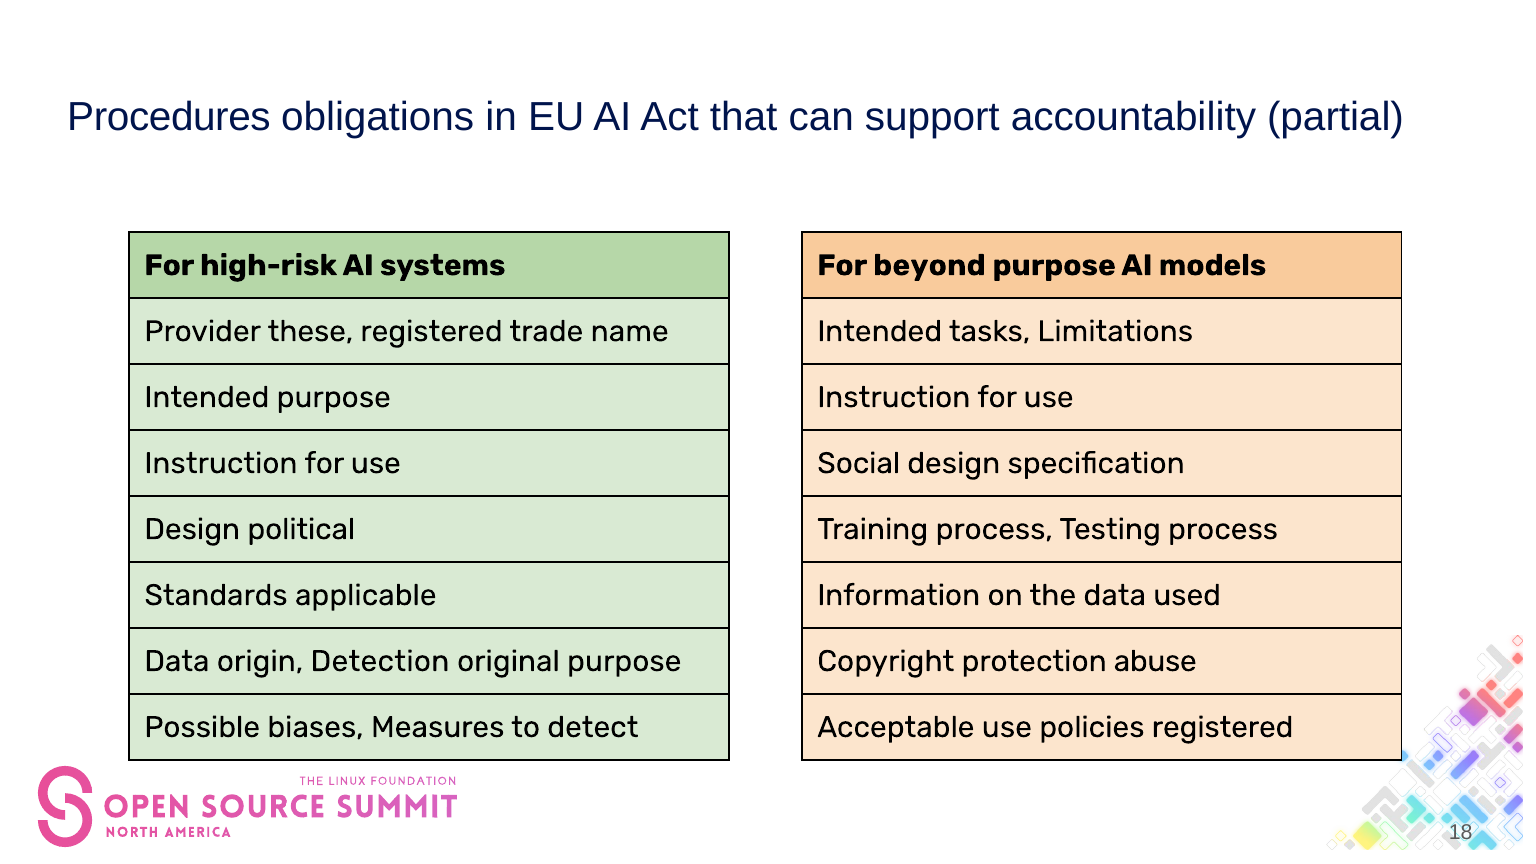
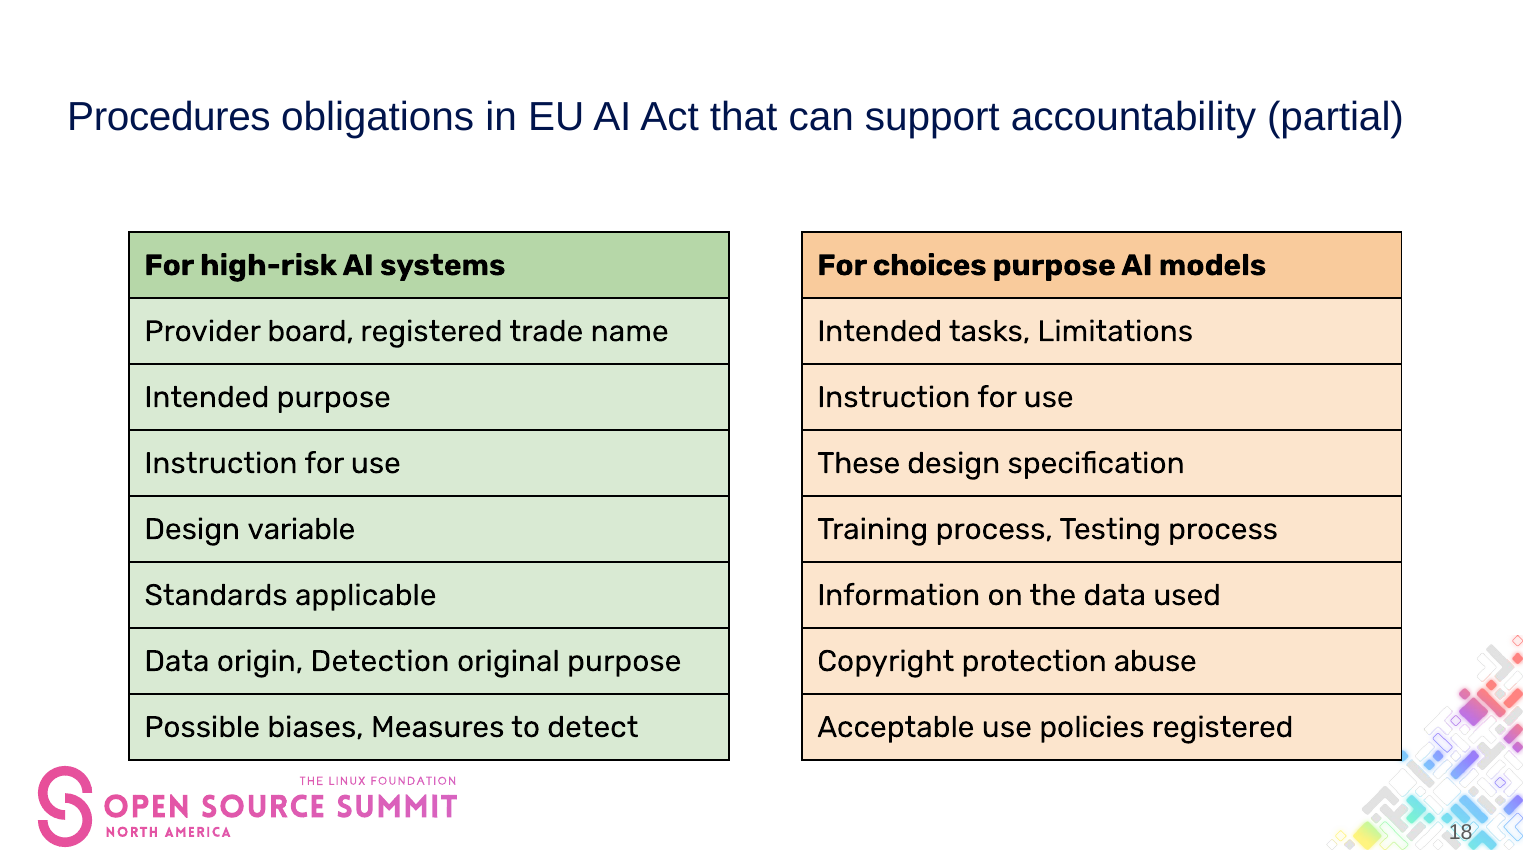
beyond: beyond -> choices (930, 265)
these: these -> board (311, 331)
Social: Social -> These (859, 463)
political: political -> variable (301, 529)
